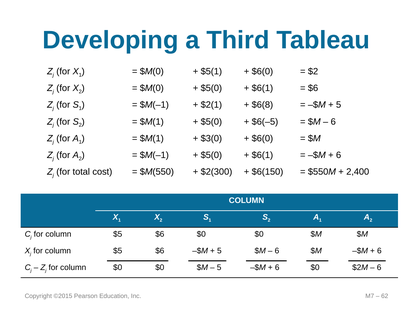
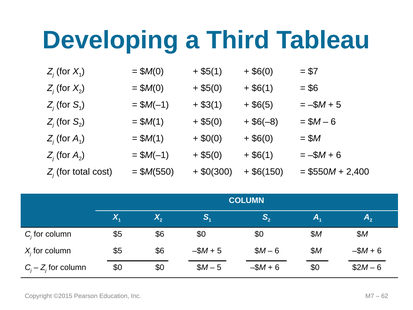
$2: $2 -> $7 (313, 71)
$2(1: $2(1 -> $3(1 (211, 105)
$6(8: $6(8 -> $6(5 (262, 105)
$6(–5: $6(–5 -> $6(–8 (265, 122)
$3(0: $3(0 -> $0(0 (211, 138)
$2(300: $2(300 -> $0(300 (216, 172)
